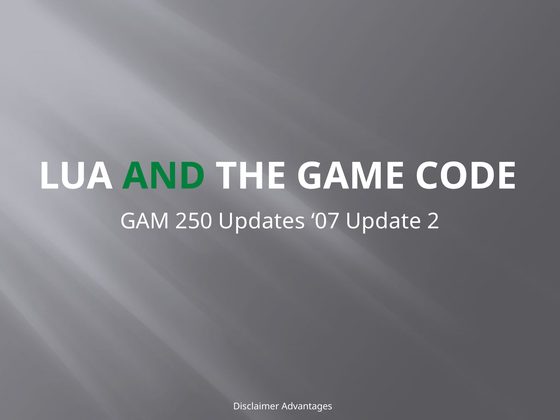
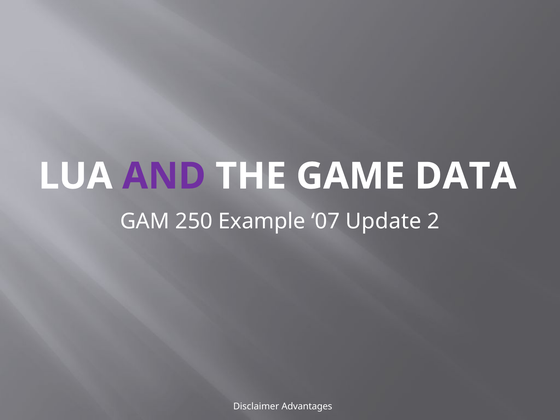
AND colour: green -> purple (164, 176)
CODE: CODE -> DATA (466, 176)
Updates: Updates -> Example (262, 221)
